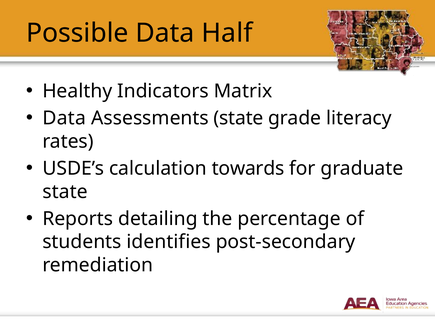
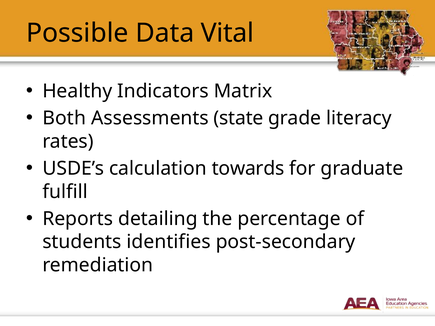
Half: Half -> Vital (227, 33)
Data: Data -> Both (64, 118)
state: state -> fulfill (65, 192)
